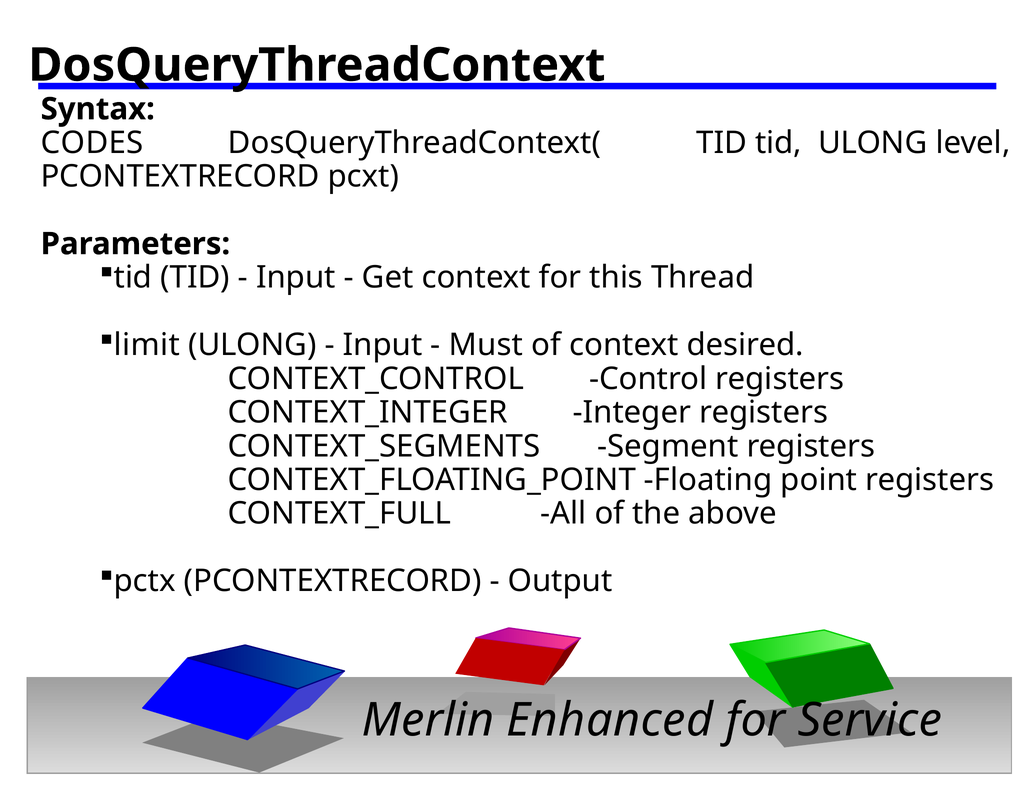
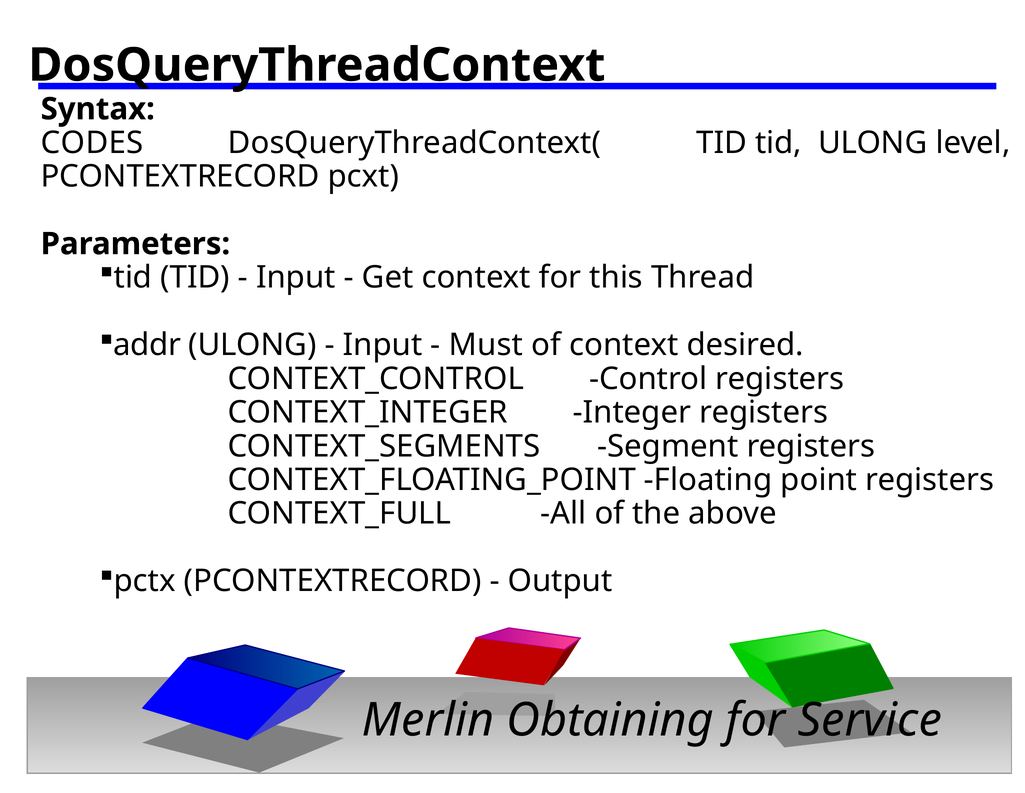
limit: limit -> addr (147, 345)
Enhanced: Enhanced -> Obtaining (610, 720)
